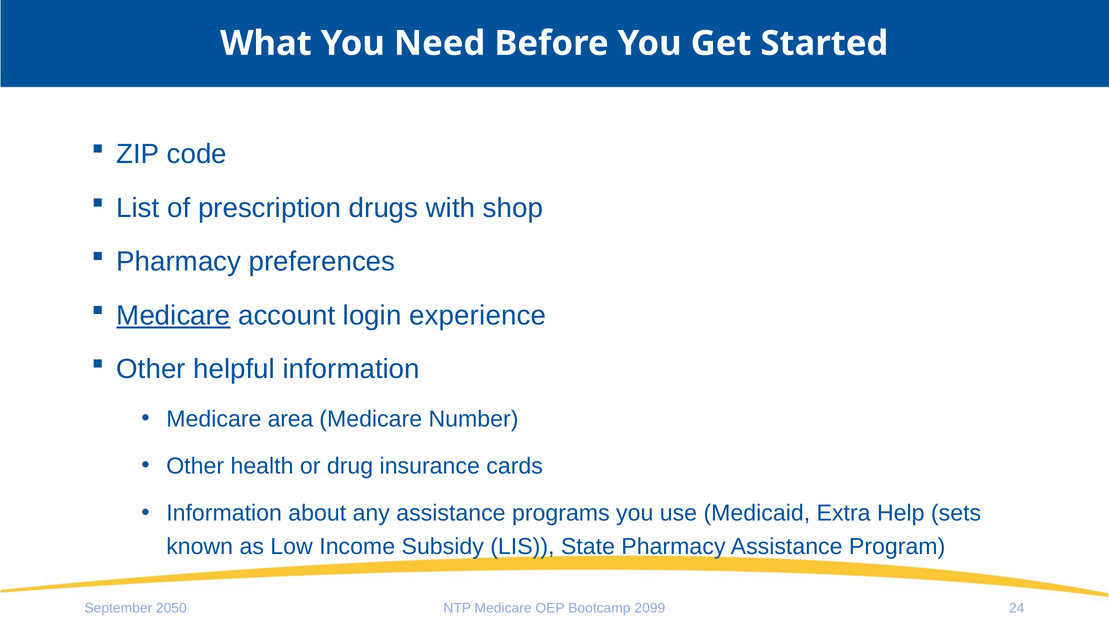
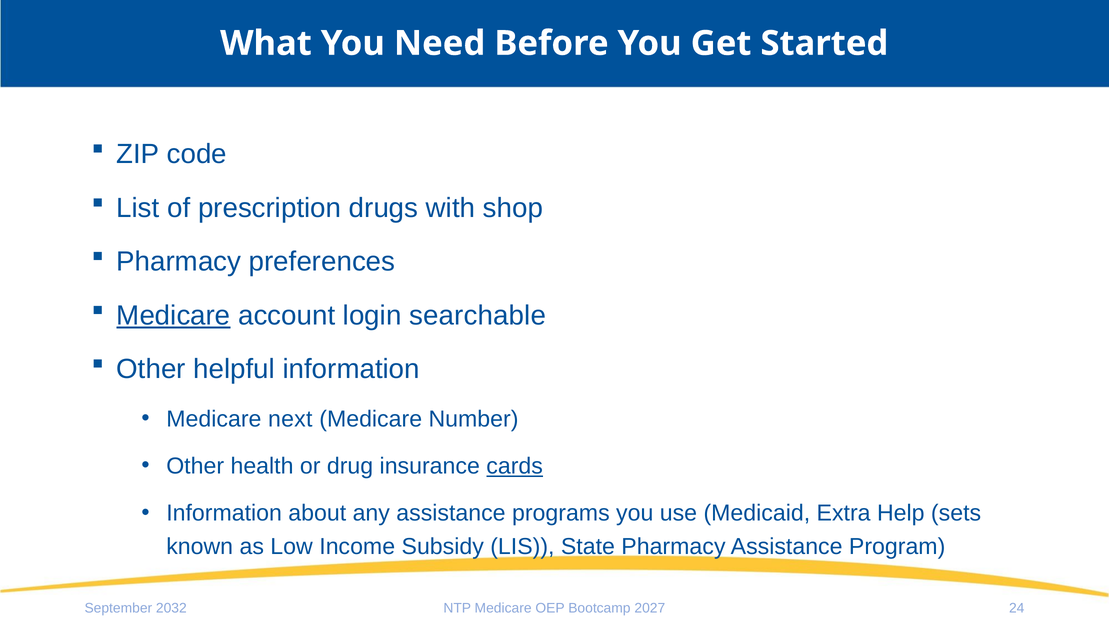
experience: experience -> searchable (478, 315)
area: area -> next (290, 419)
cards underline: none -> present (515, 466)
2050: 2050 -> 2032 (171, 608)
2099: 2099 -> 2027 (650, 608)
